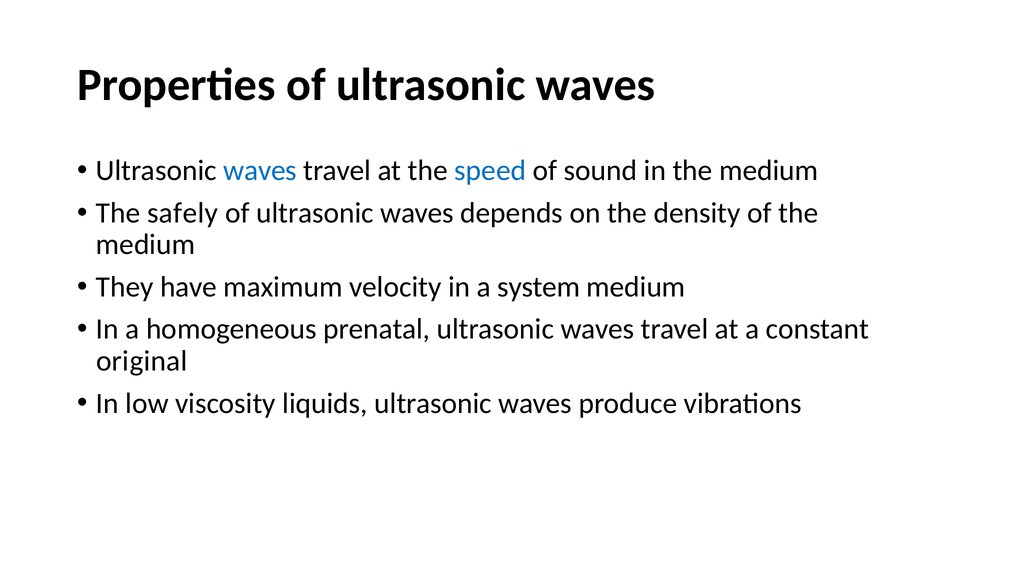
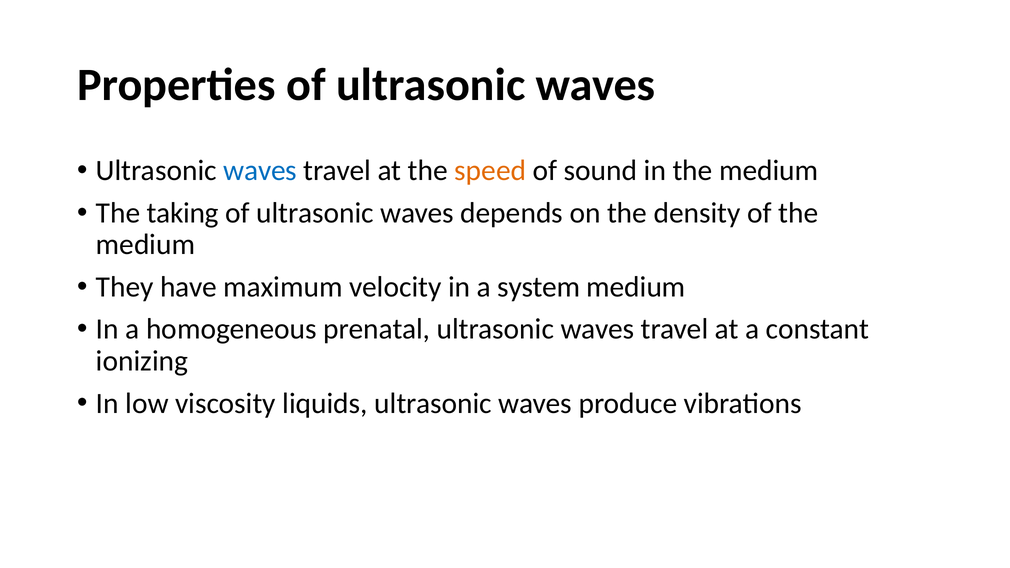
speed colour: blue -> orange (490, 171)
safely: safely -> taking (183, 213)
original: original -> ionizing (142, 361)
